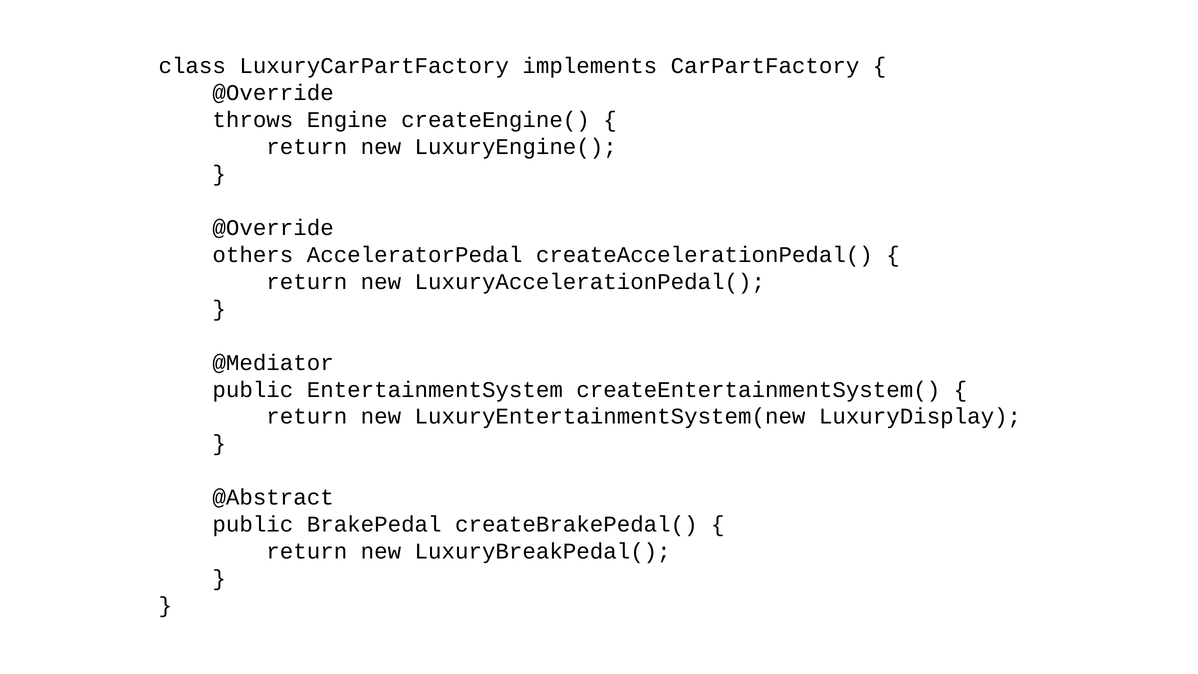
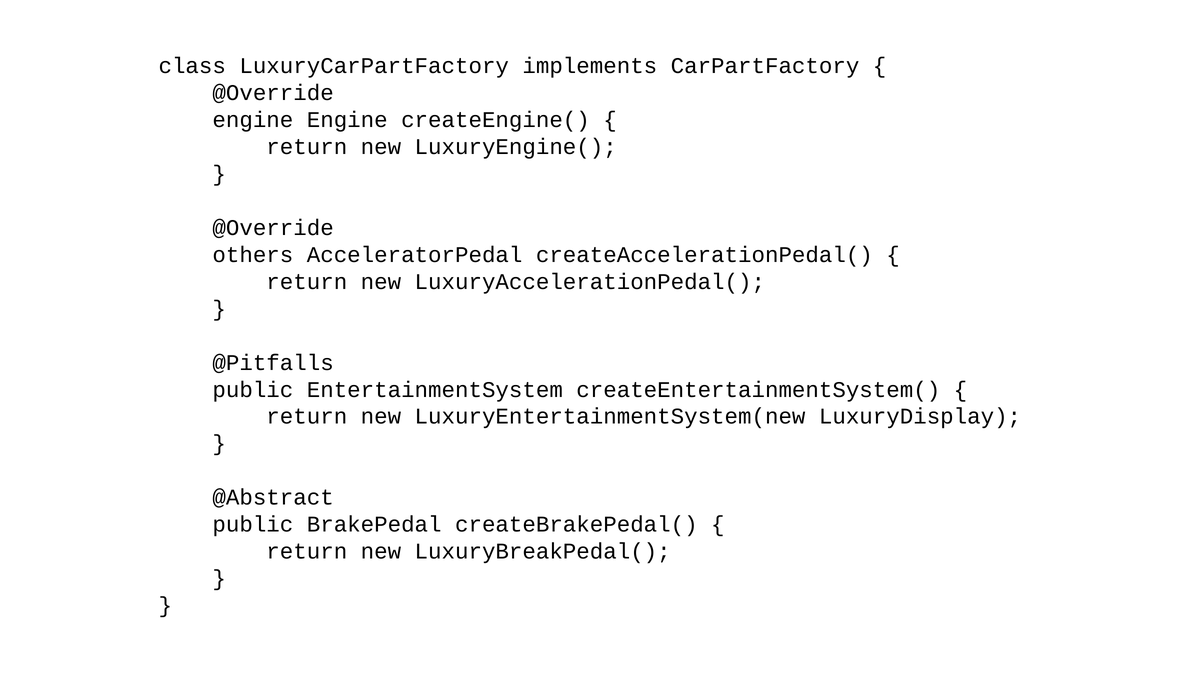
throws: throws -> engine (253, 120)
@Mediator: @Mediator -> @Pitfalls (273, 363)
